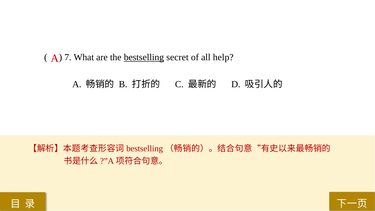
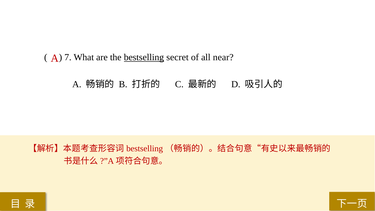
help: help -> near (223, 57)
